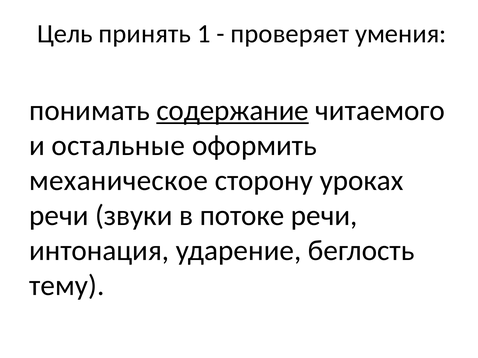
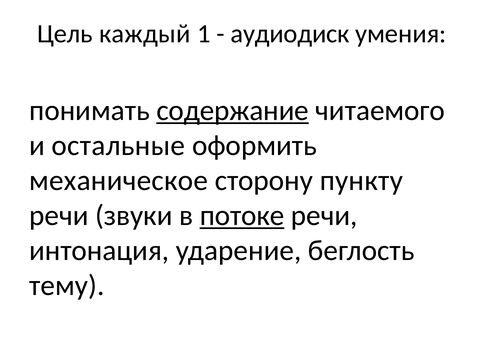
принять: принять -> каждый (145, 34)
проверяет: проверяет -> аудиодиск (290, 34)
уроках: уроках -> пункту (361, 181)
потоке underline: none -> present (242, 216)
